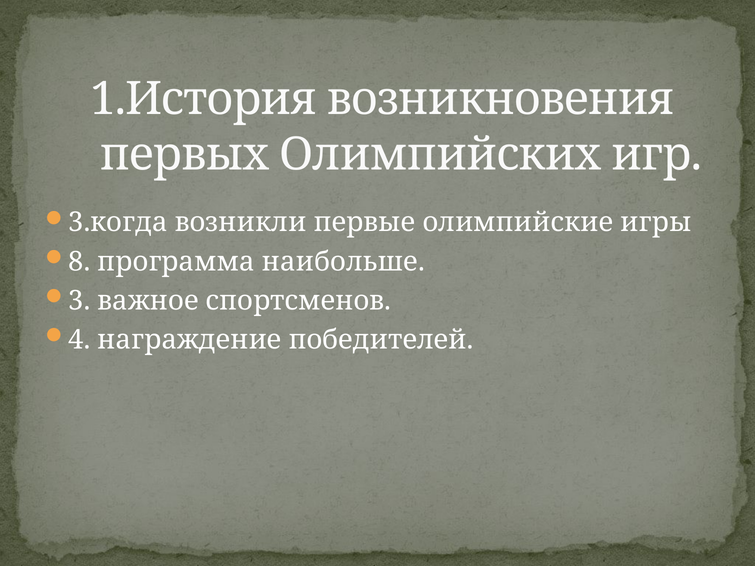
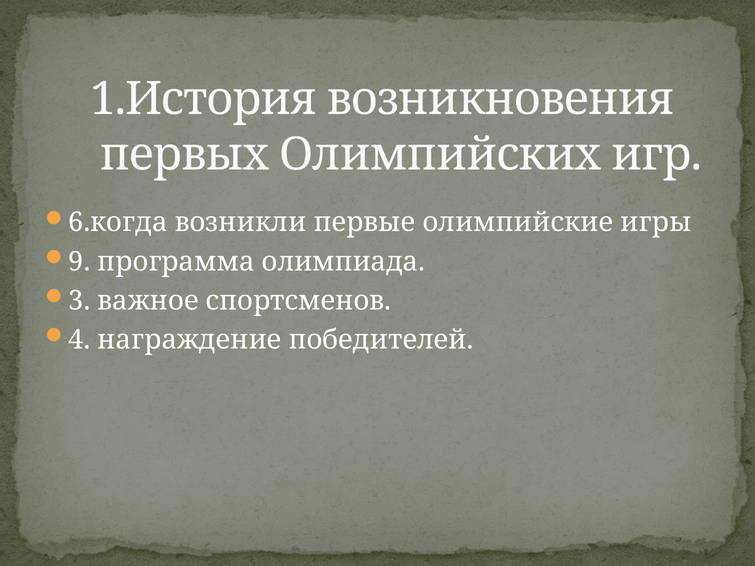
3.когда: 3.когда -> 6.когда (118, 223)
8: 8 -> 9 (79, 262)
наибольше: наибольше -> олимпиада (344, 262)
